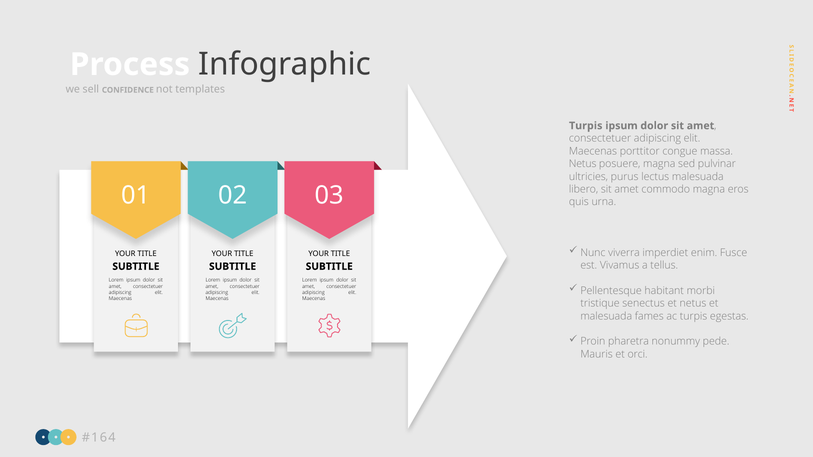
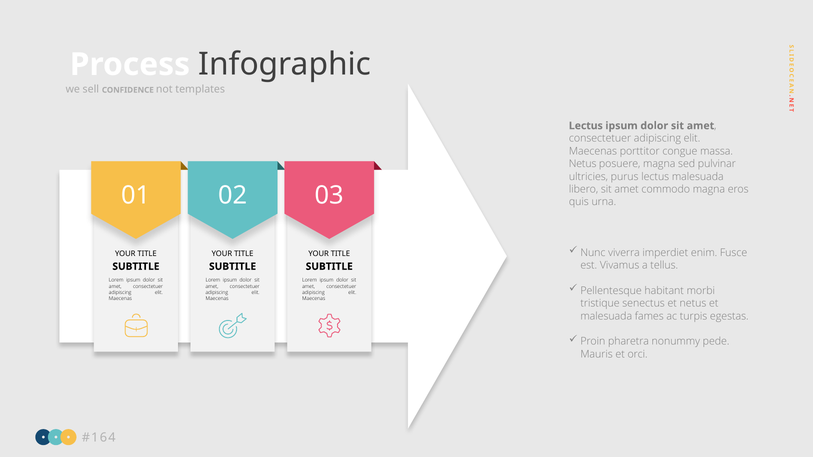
Turpis: Turpis -> Lectus (586, 126)
